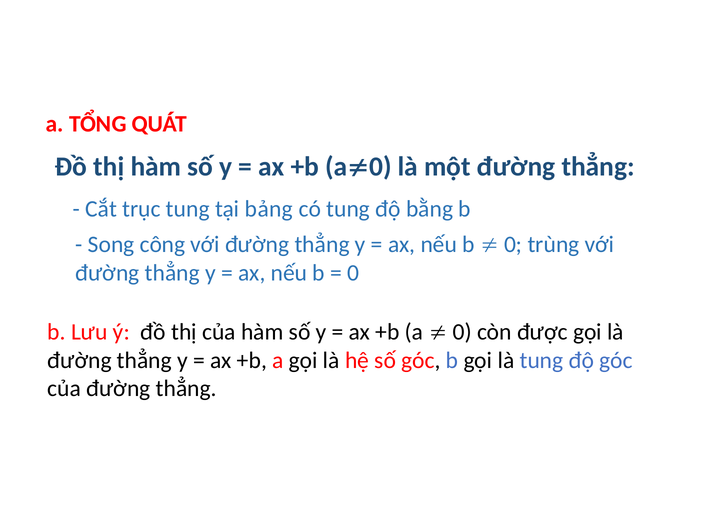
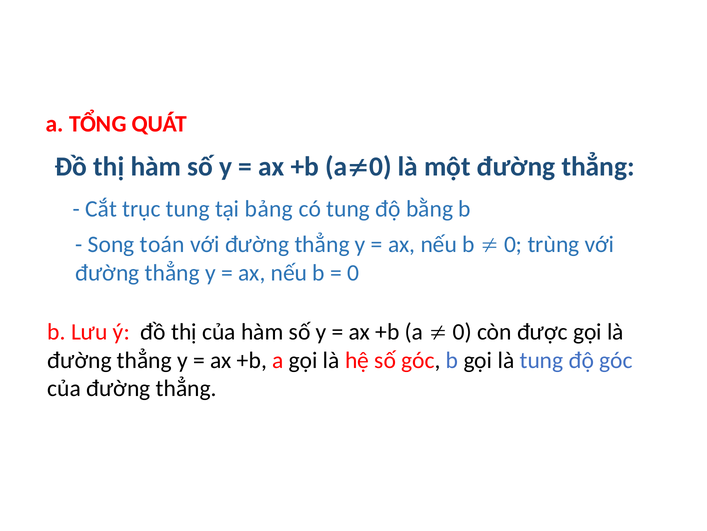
công: công -> toán (162, 244)
